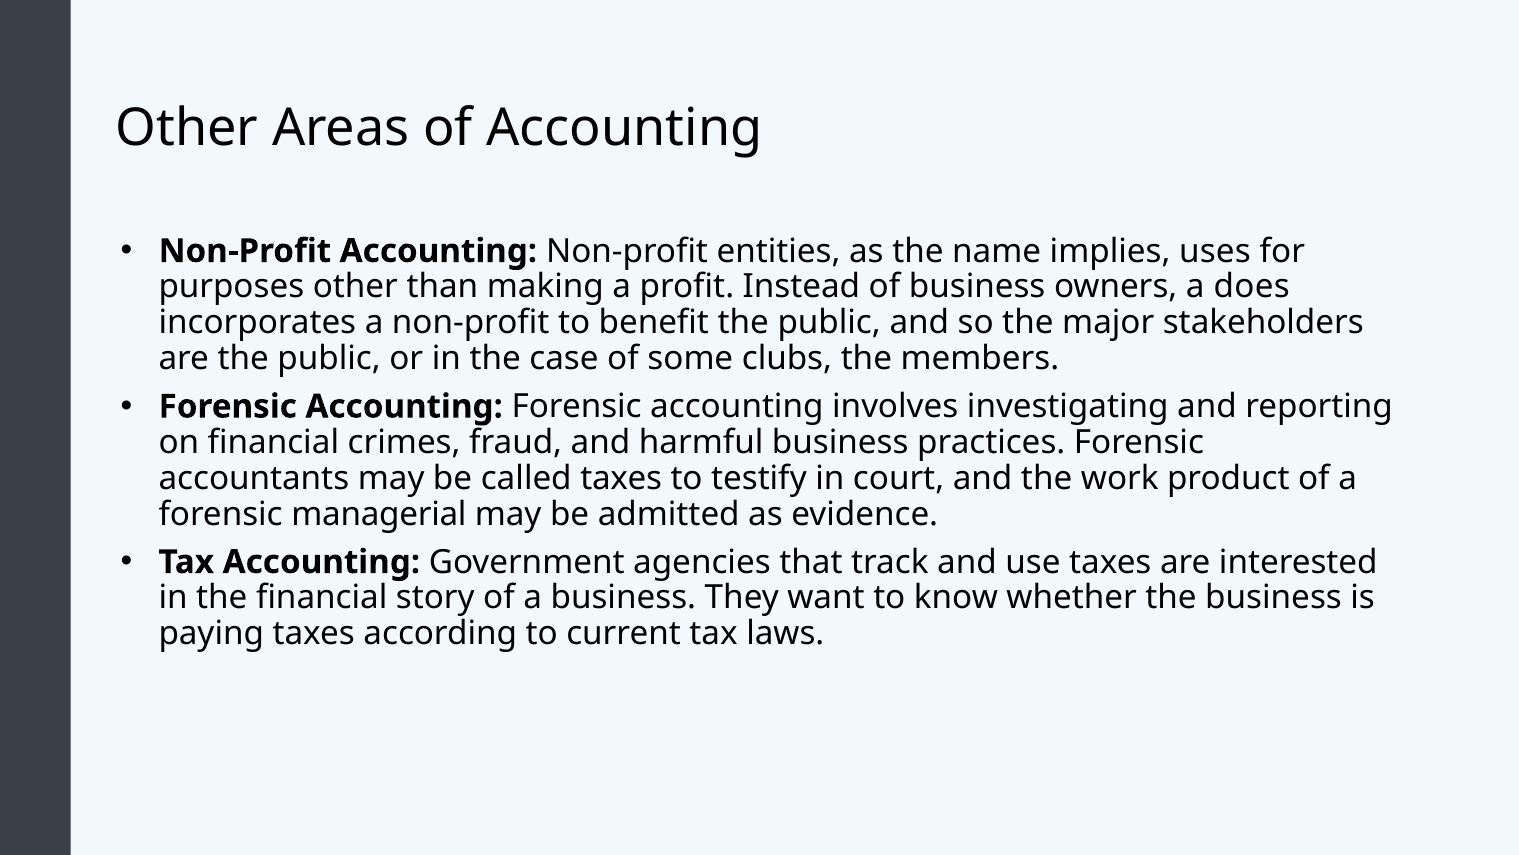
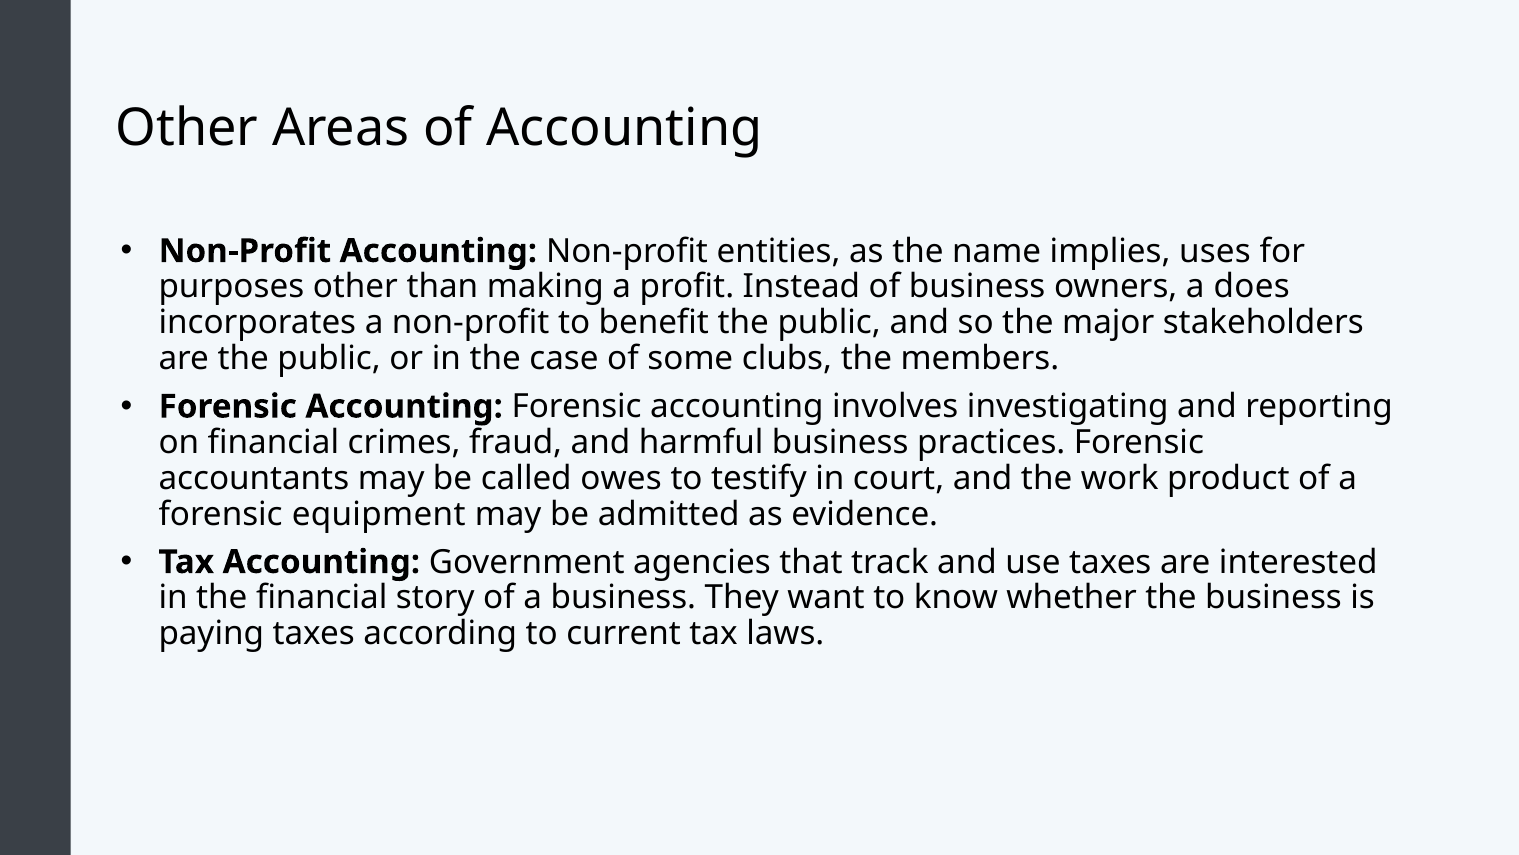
called taxes: taxes -> owes (621, 478)
managerial: managerial -> equipment (379, 514)
